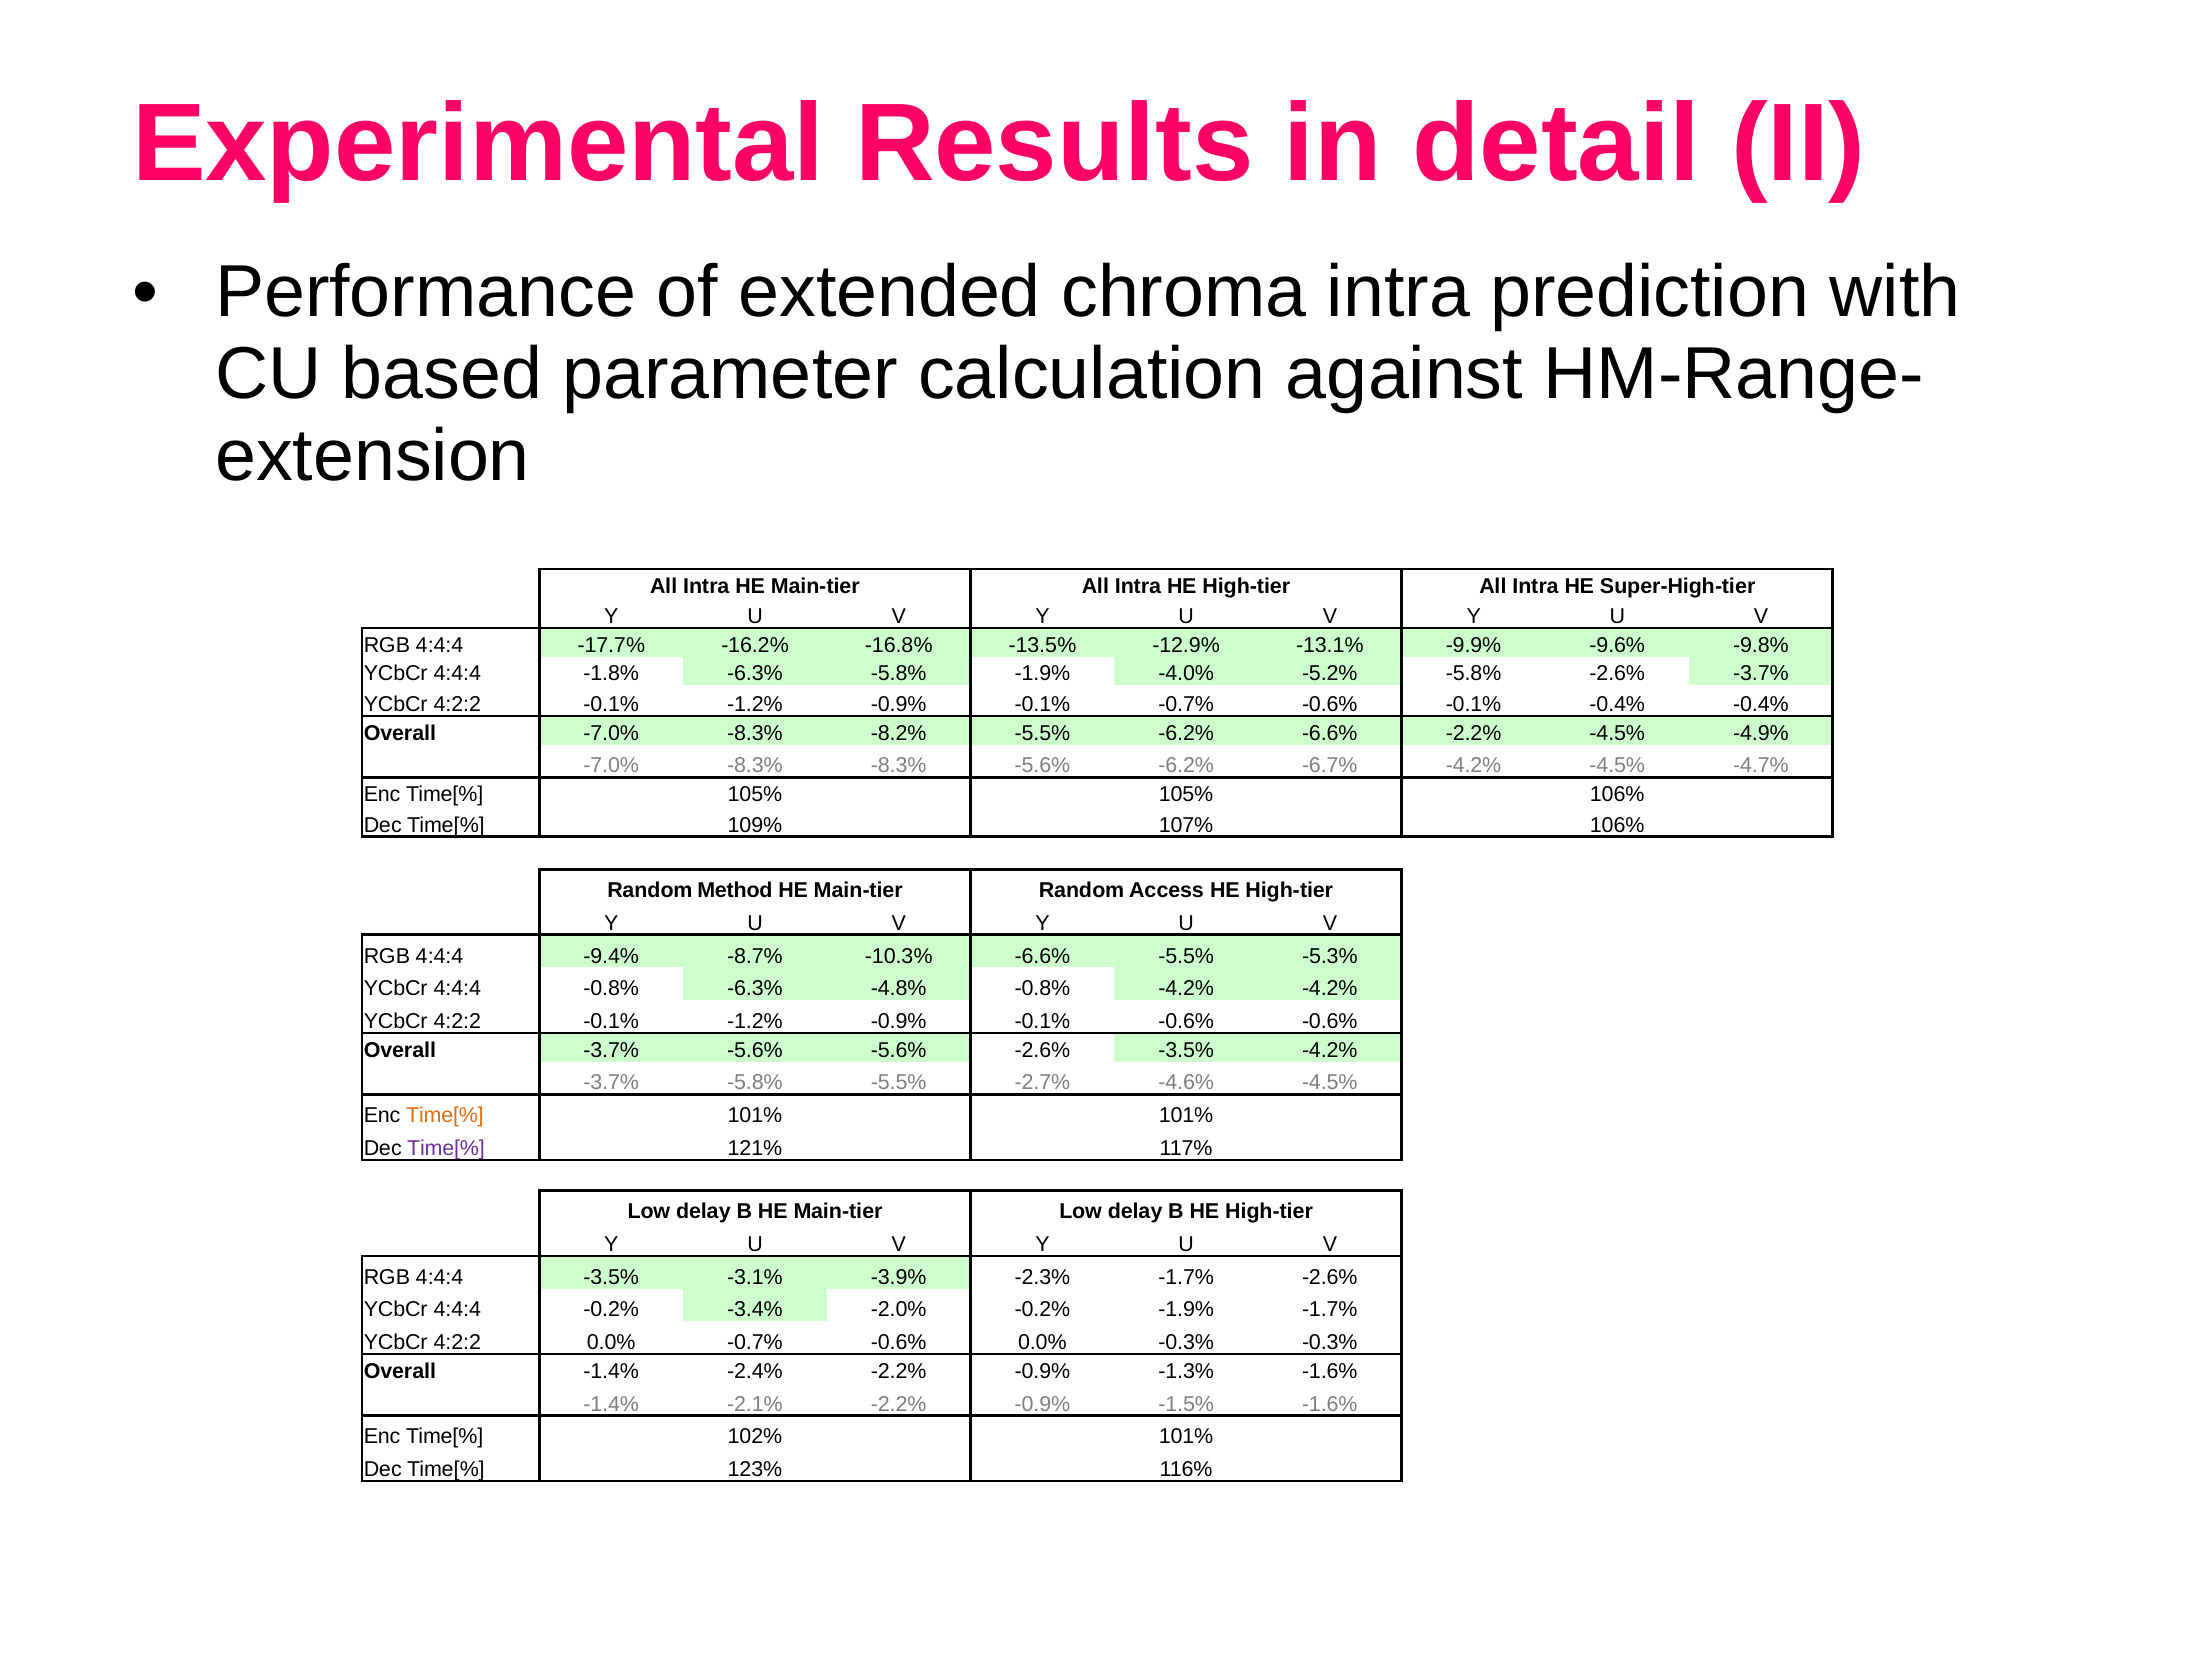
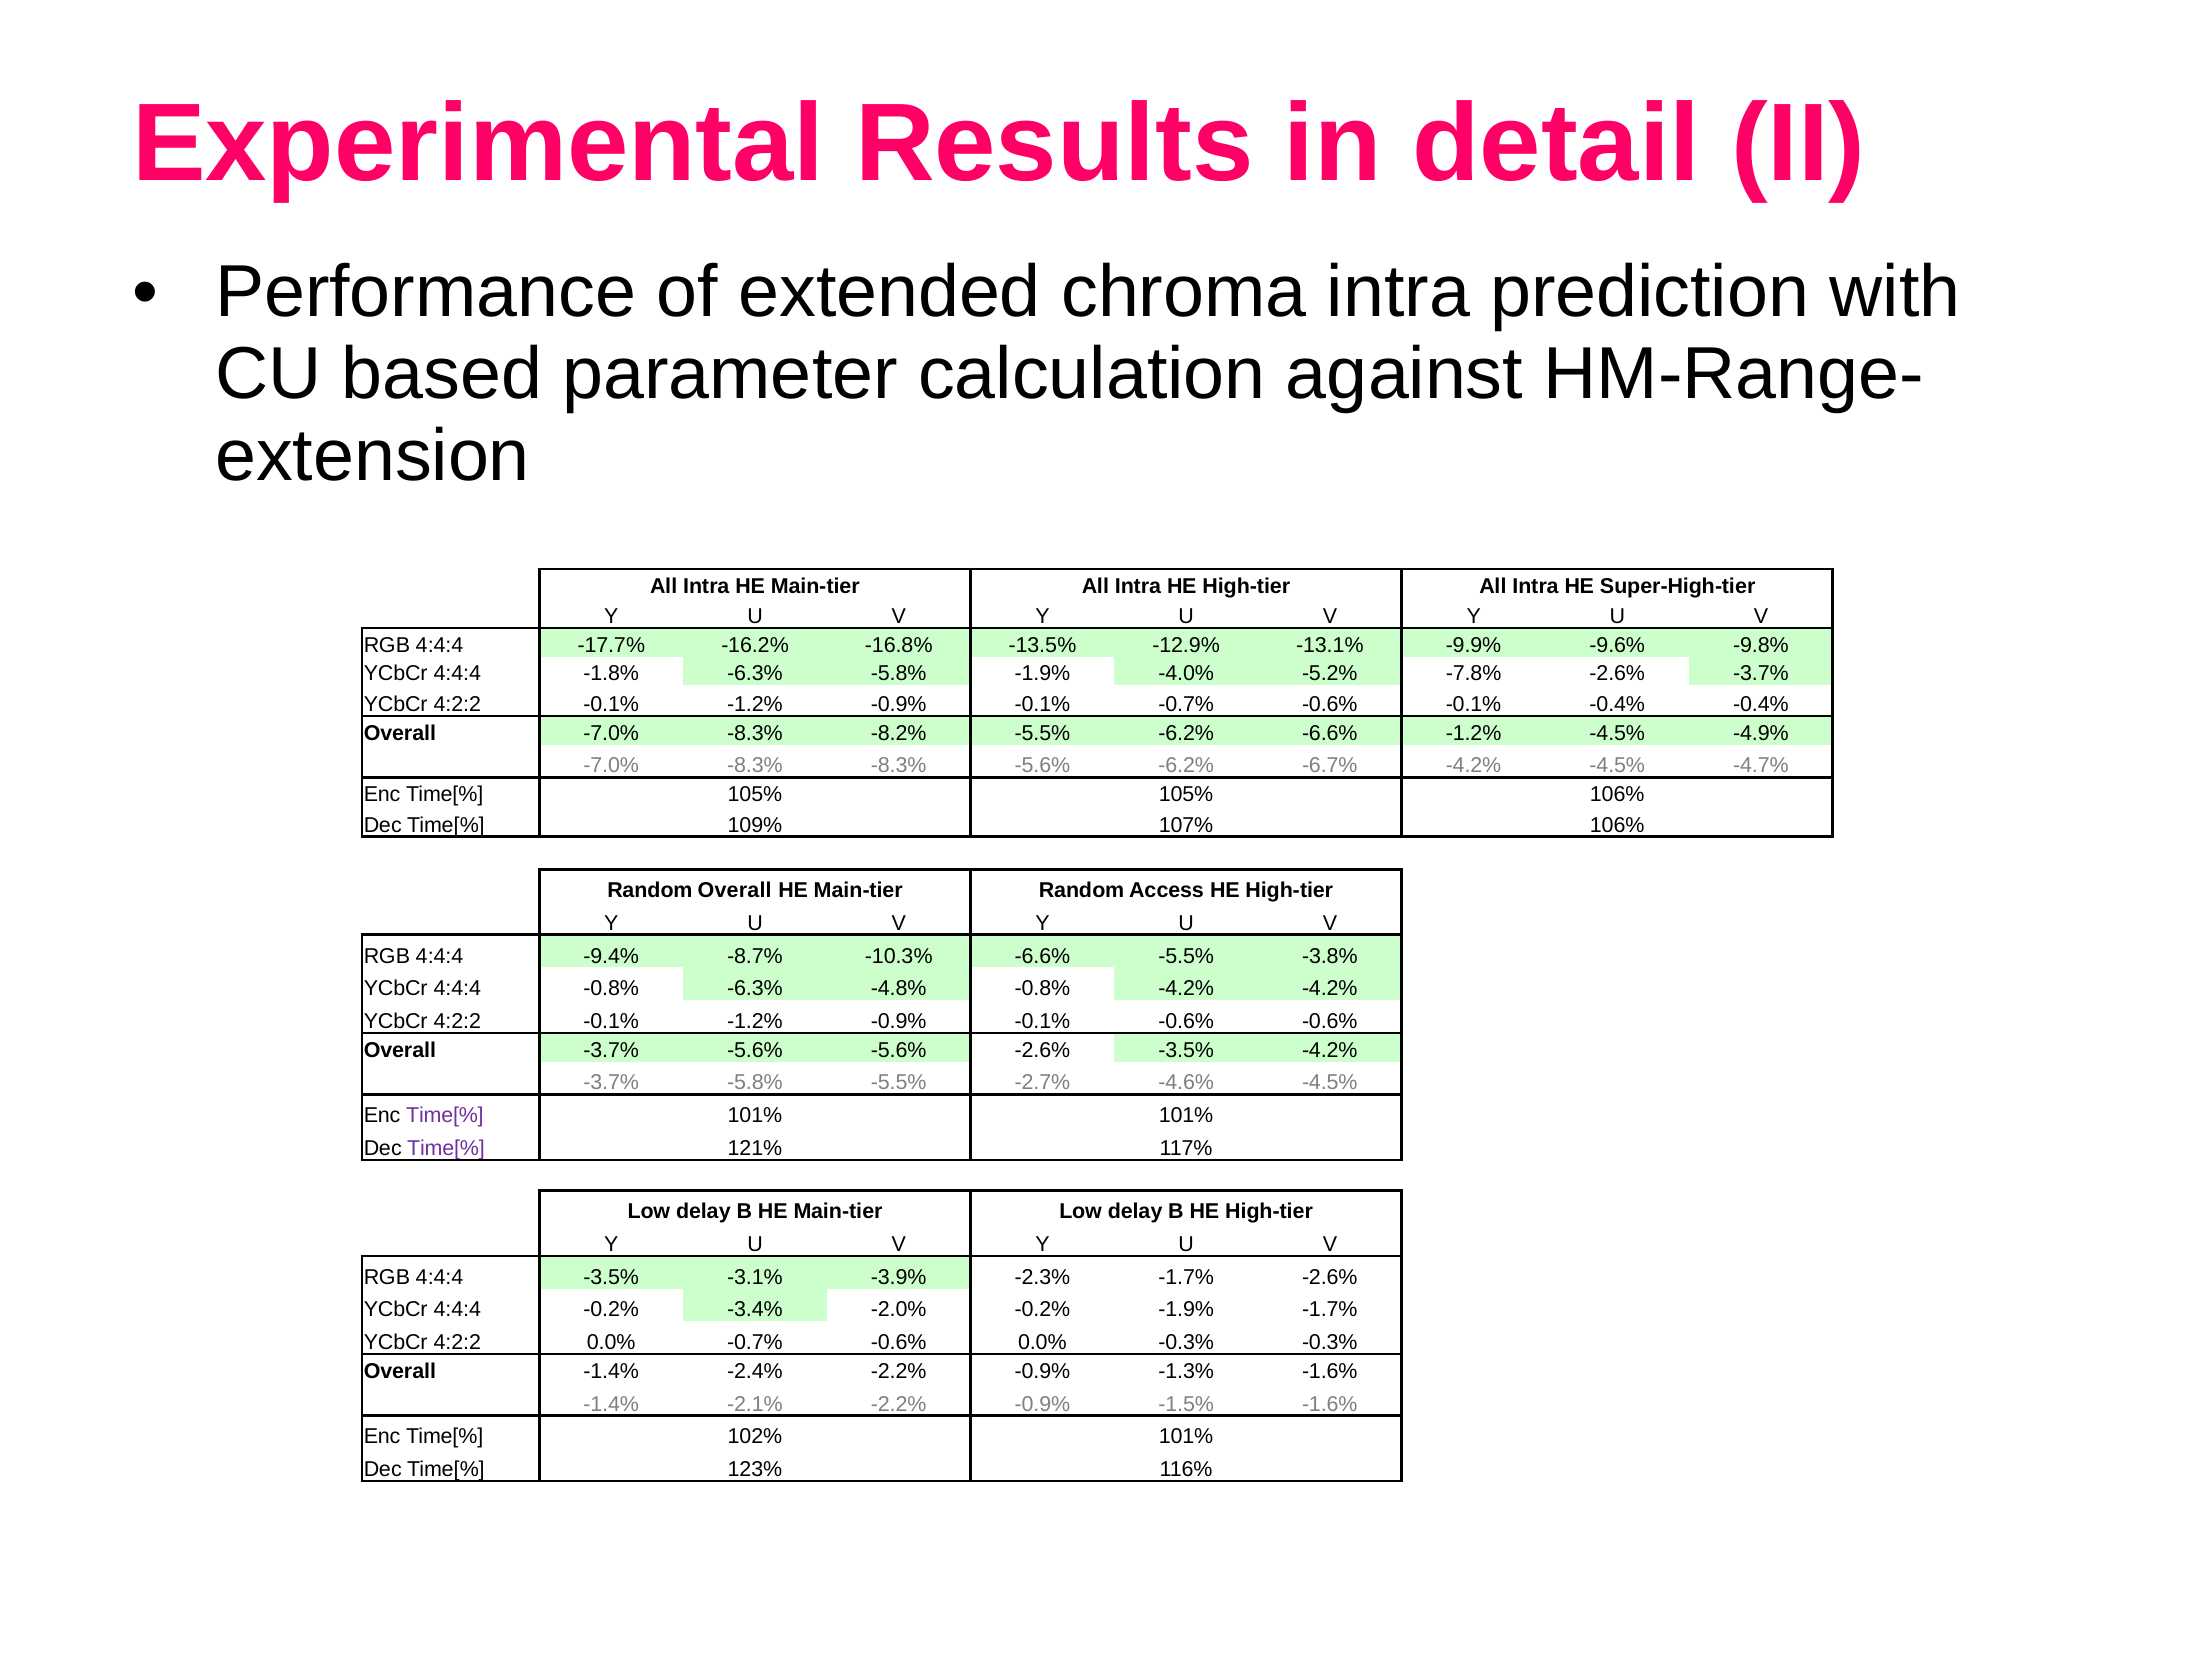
-5.2% -5.8%: -5.8% -> -7.8% (1474, 674)
-6.6% -2.2%: -2.2% -> -1.2% (1474, 733)
Random Method: Method -> Overall (735, 891)
-5.3%: -5.3% -> -3.8% (1330, 956)
Time[% colour: orange -> purple (445, 1116)
